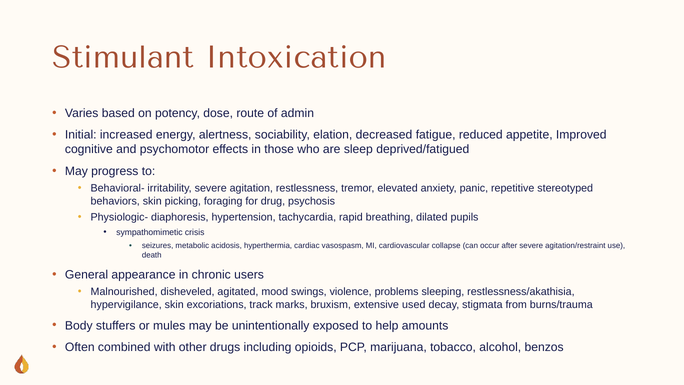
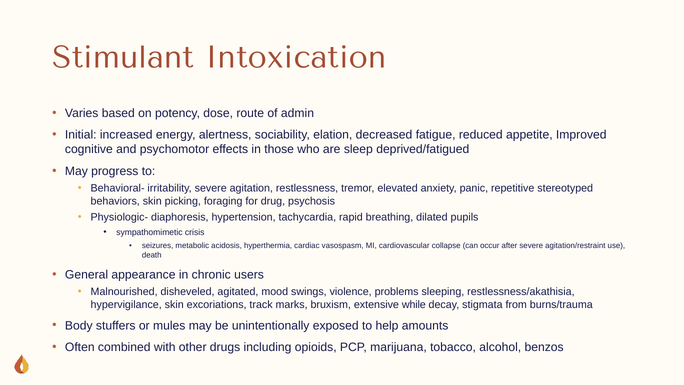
used: used -> while (414, 304)
